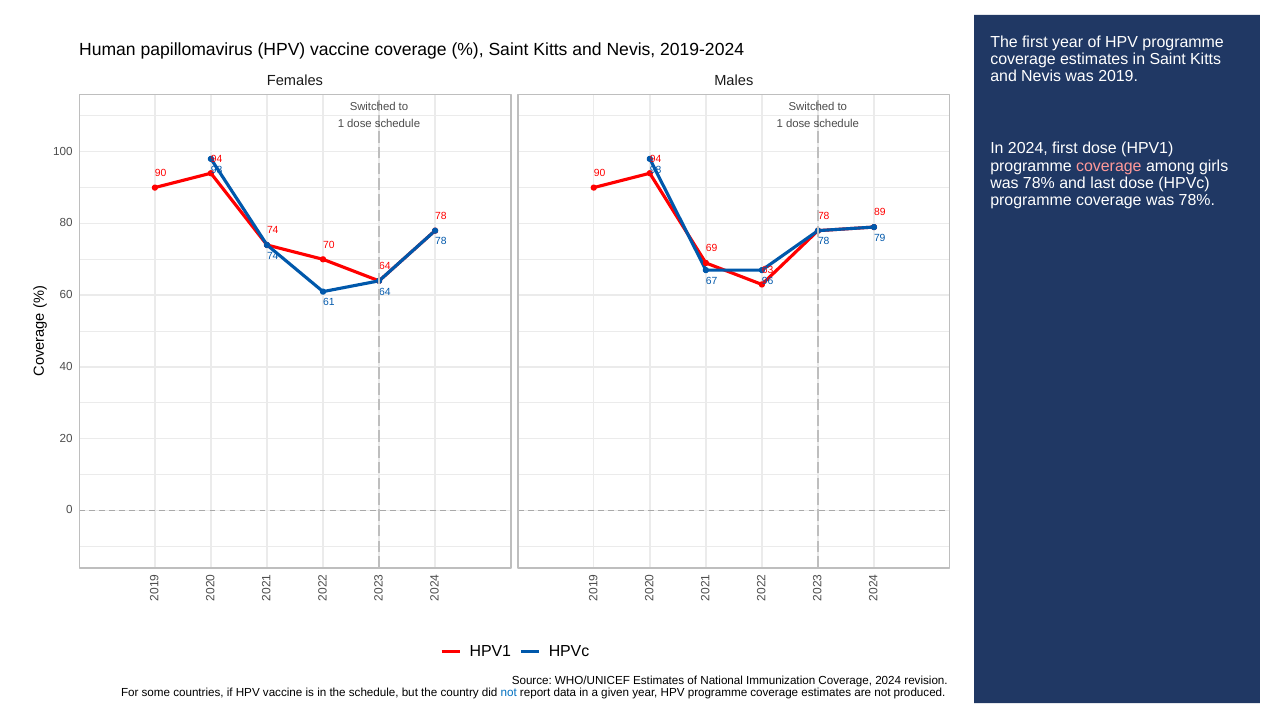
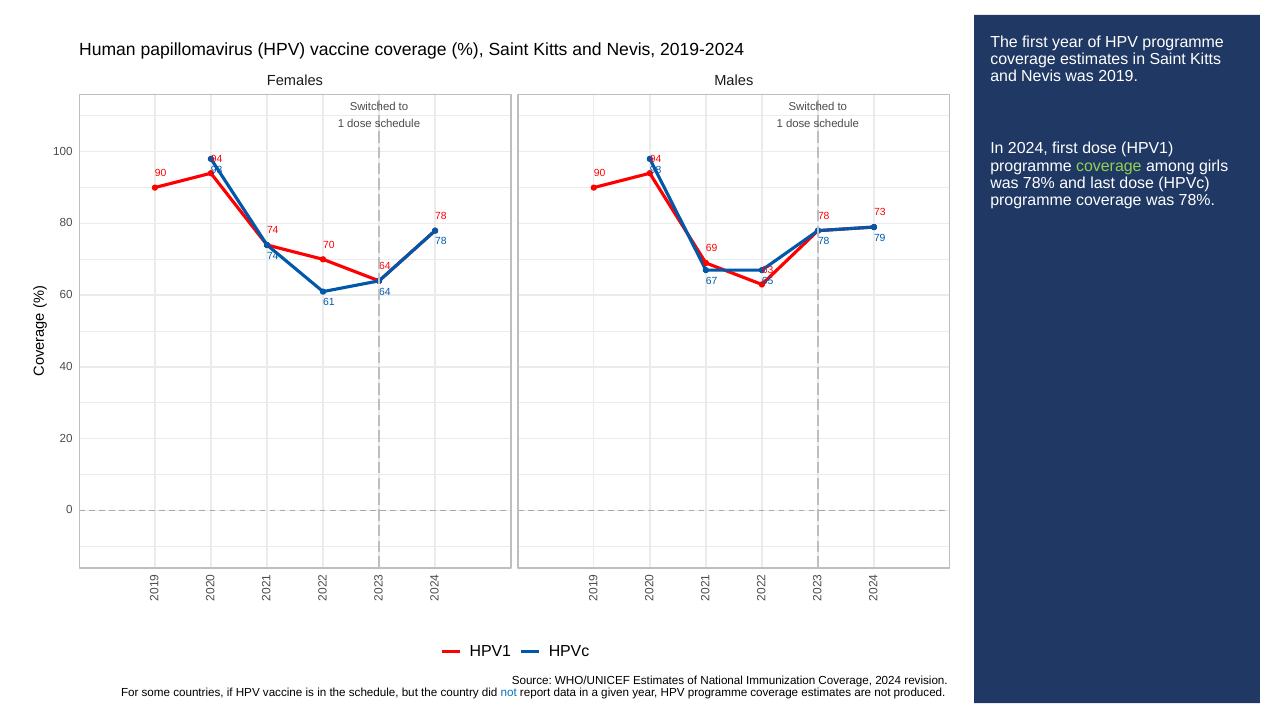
coverage colour: pink -> light green (1109, 166)
89: 89 -> 73 (880, 212)
96: 96 -> 65 (768, 281)
